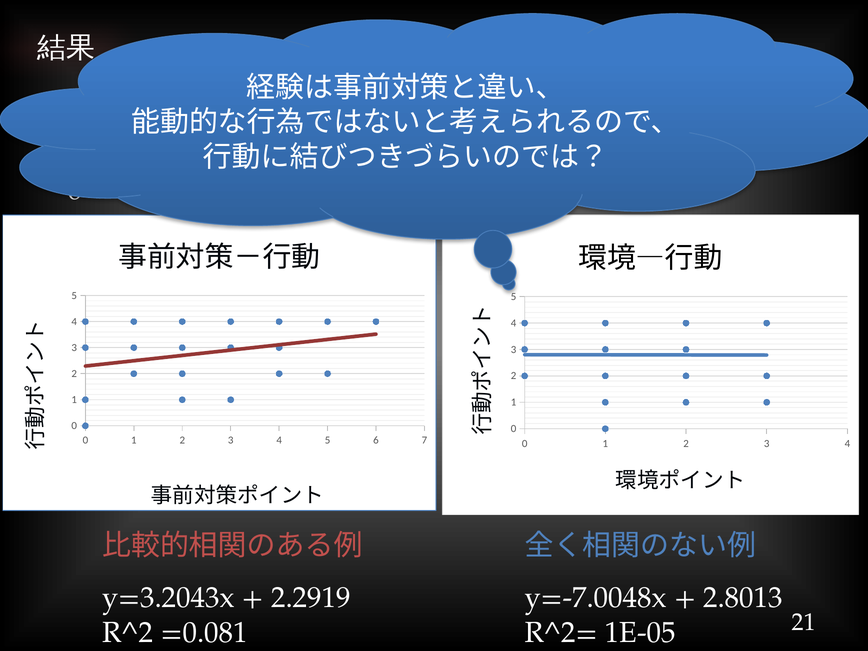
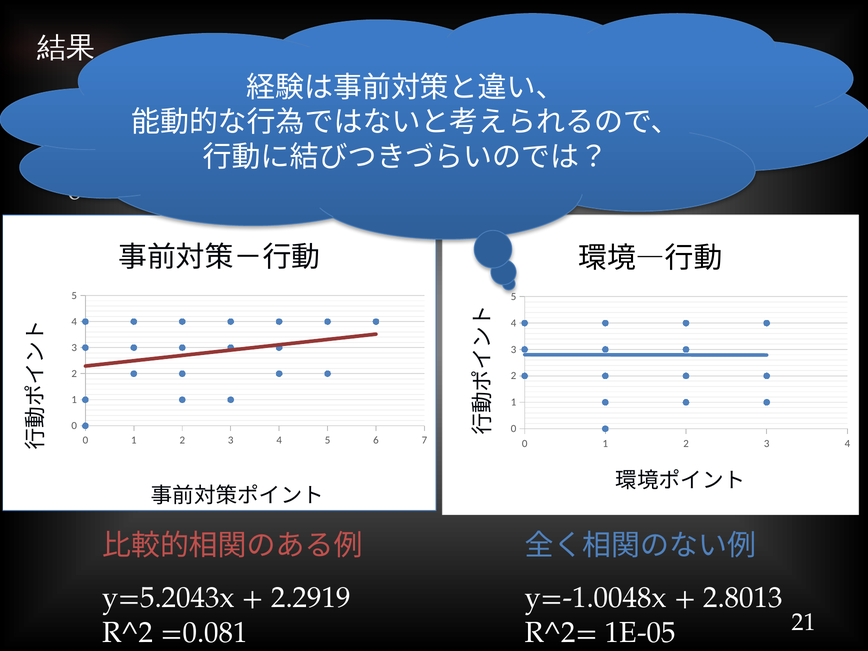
y=3.2043x: y=3.2043x -> y=5.2043x (168, 598)
y=-7.0048x: y=-7.0048x -> y=-1.0048x (596, 598)
